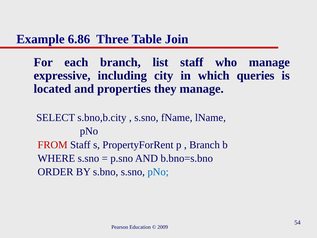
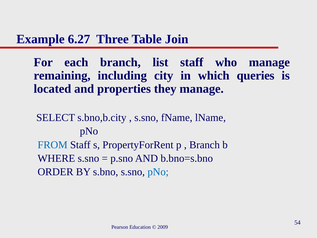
6.86: 6.86 -> 6.27 (79, 39)
expressive: expressive -> remaining (62, 75)
FROM colour: red -> blue (53, 145)
